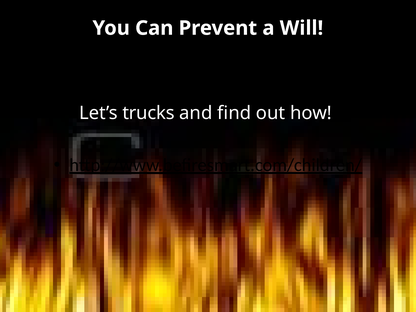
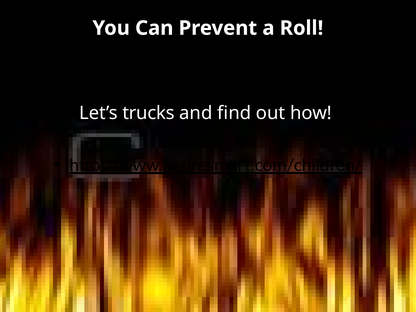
Will: Will -> Roll (302, 28)
